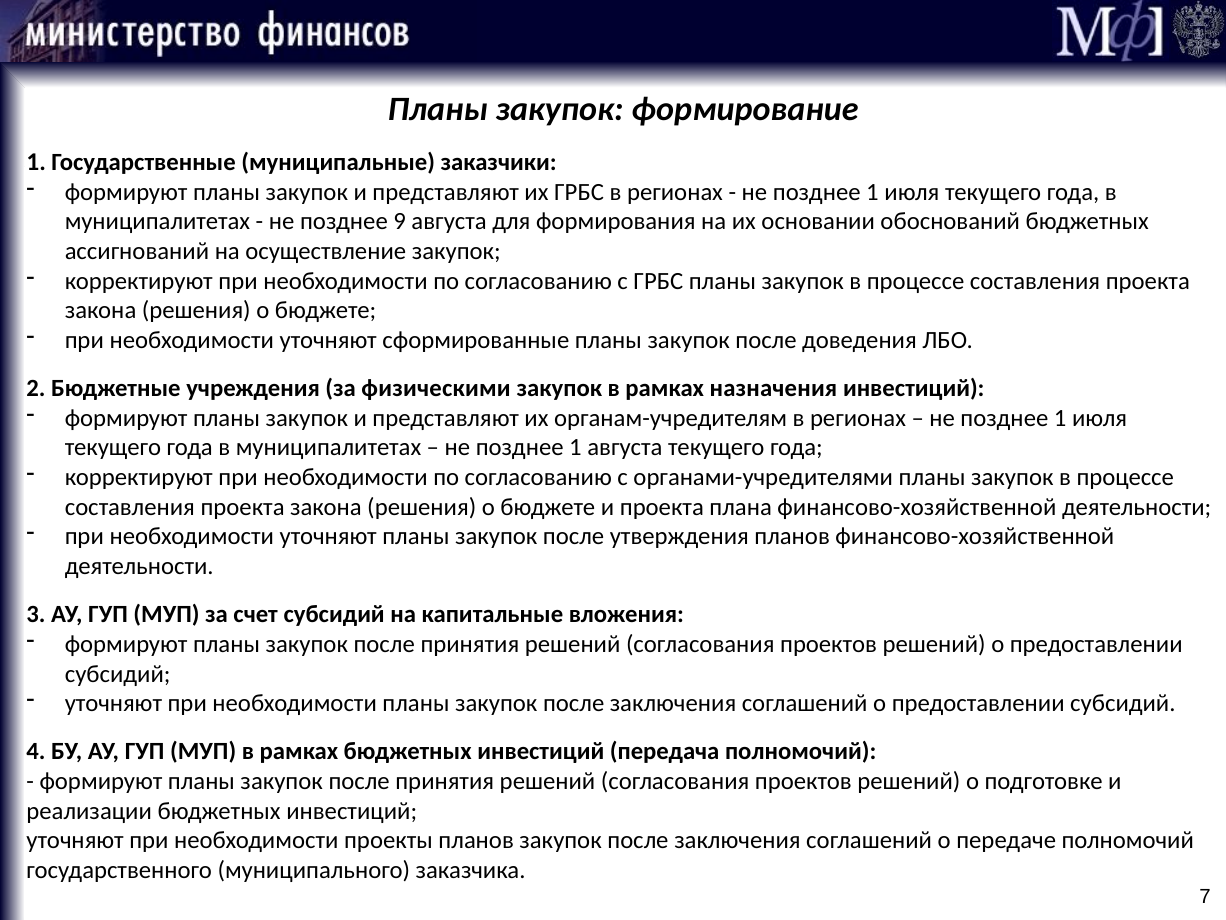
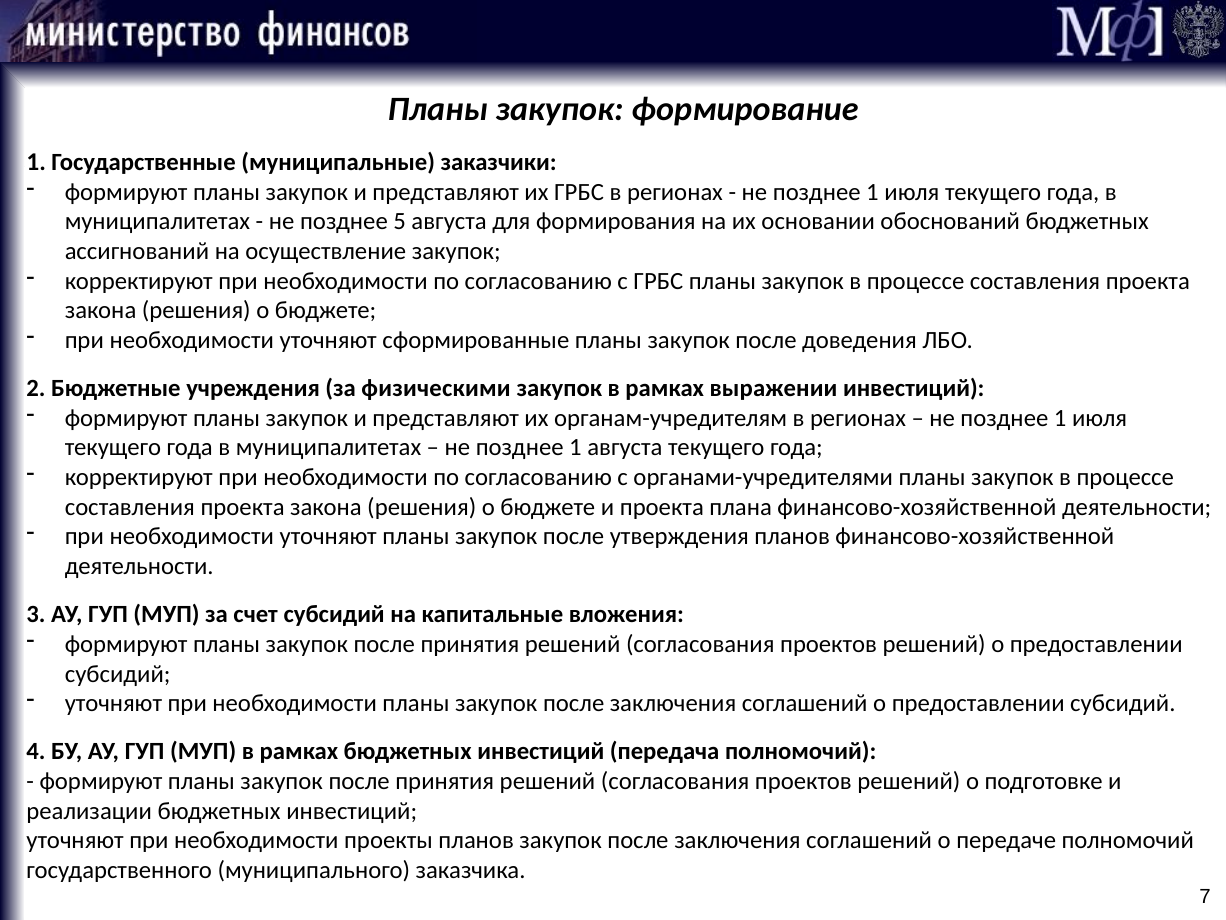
9: 9 -> 5 (400, 222)
назначения: назначения -> выражении (773, 388)
